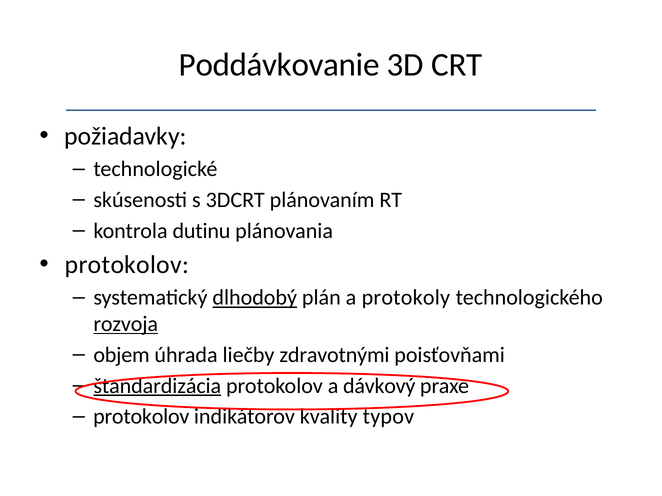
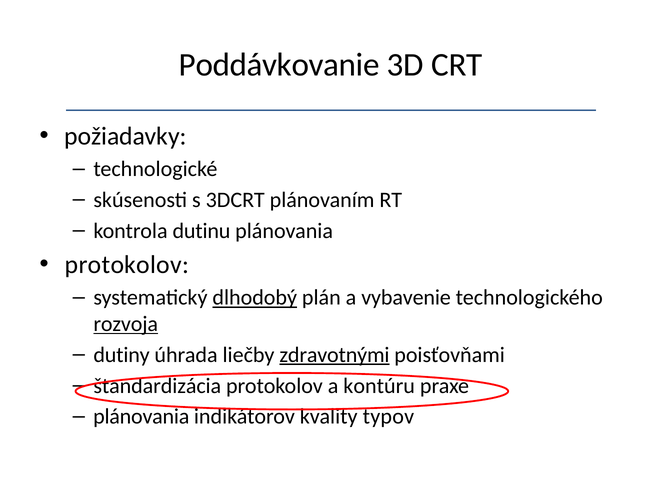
protokoly: protokoly -> vybavenie (406, 298)
objem: objem -> dutiny (122, 355)
zdravotnými underline: none -> present (334, 355)
štandardizácia underline: present -> none (157, 386)
dávkový: dávkový -> kontúru (379, 386)
protokolov: protokolov -> plánovania (141, 417)
